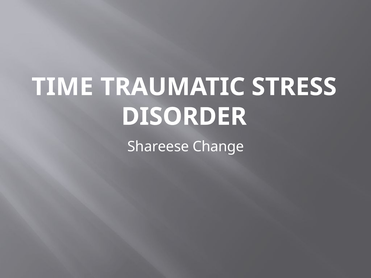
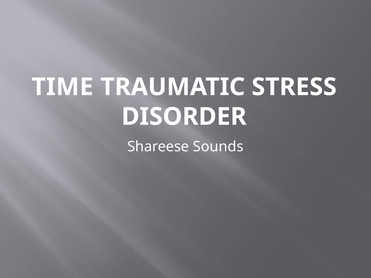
Change: Change -> Sounds (218, 147)
